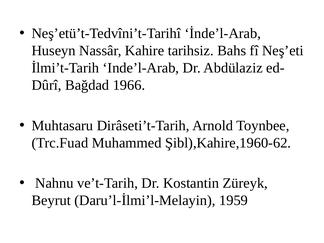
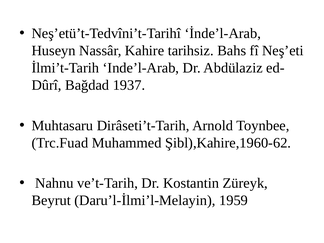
1966: 1966 -> 1937 (129, 85)
